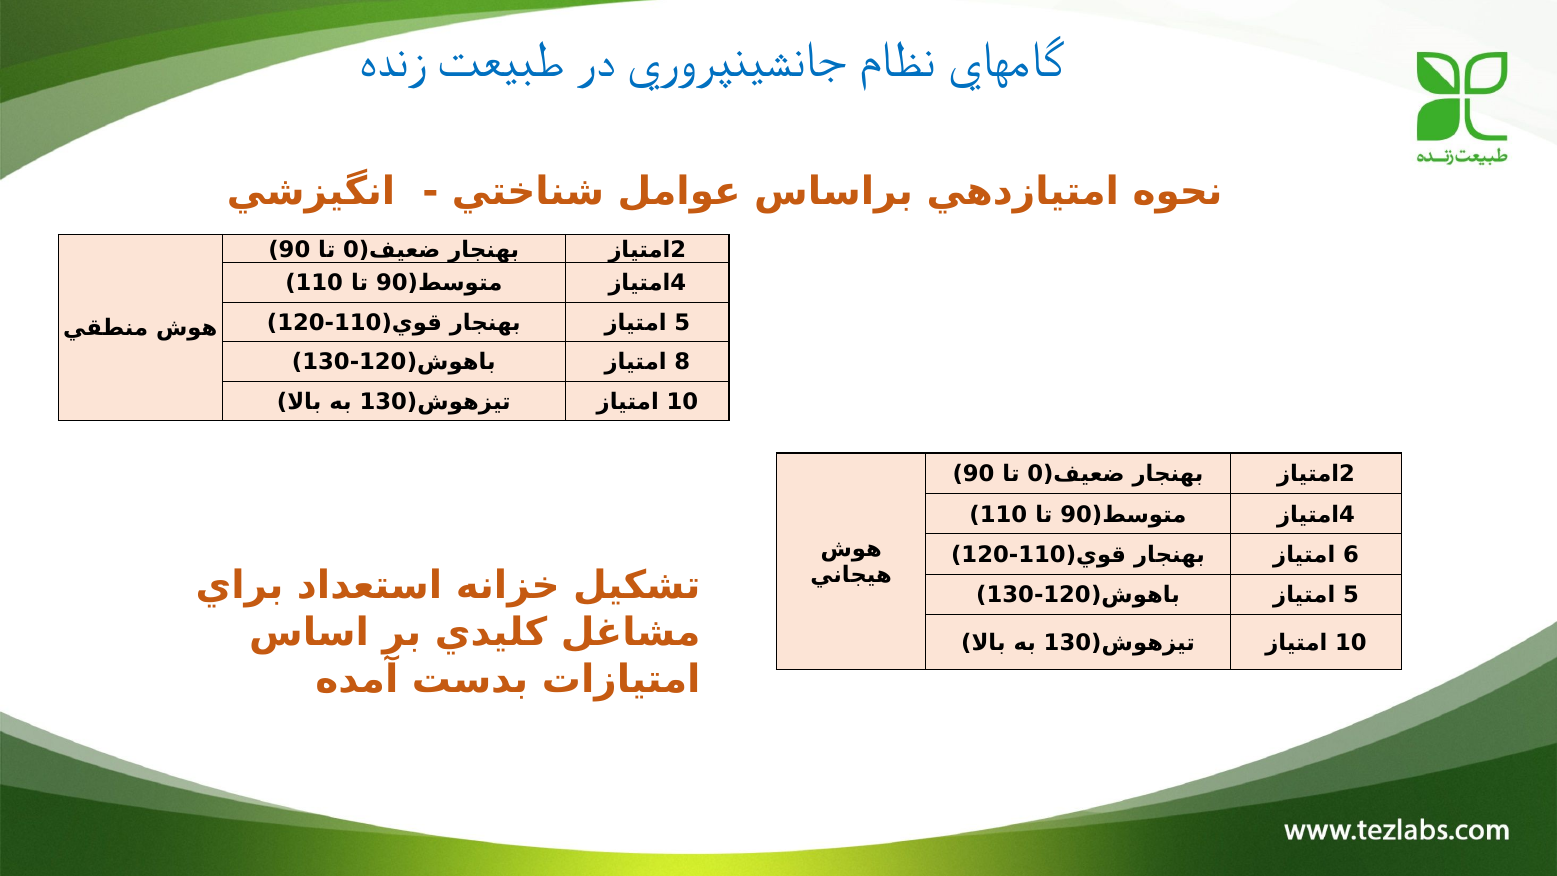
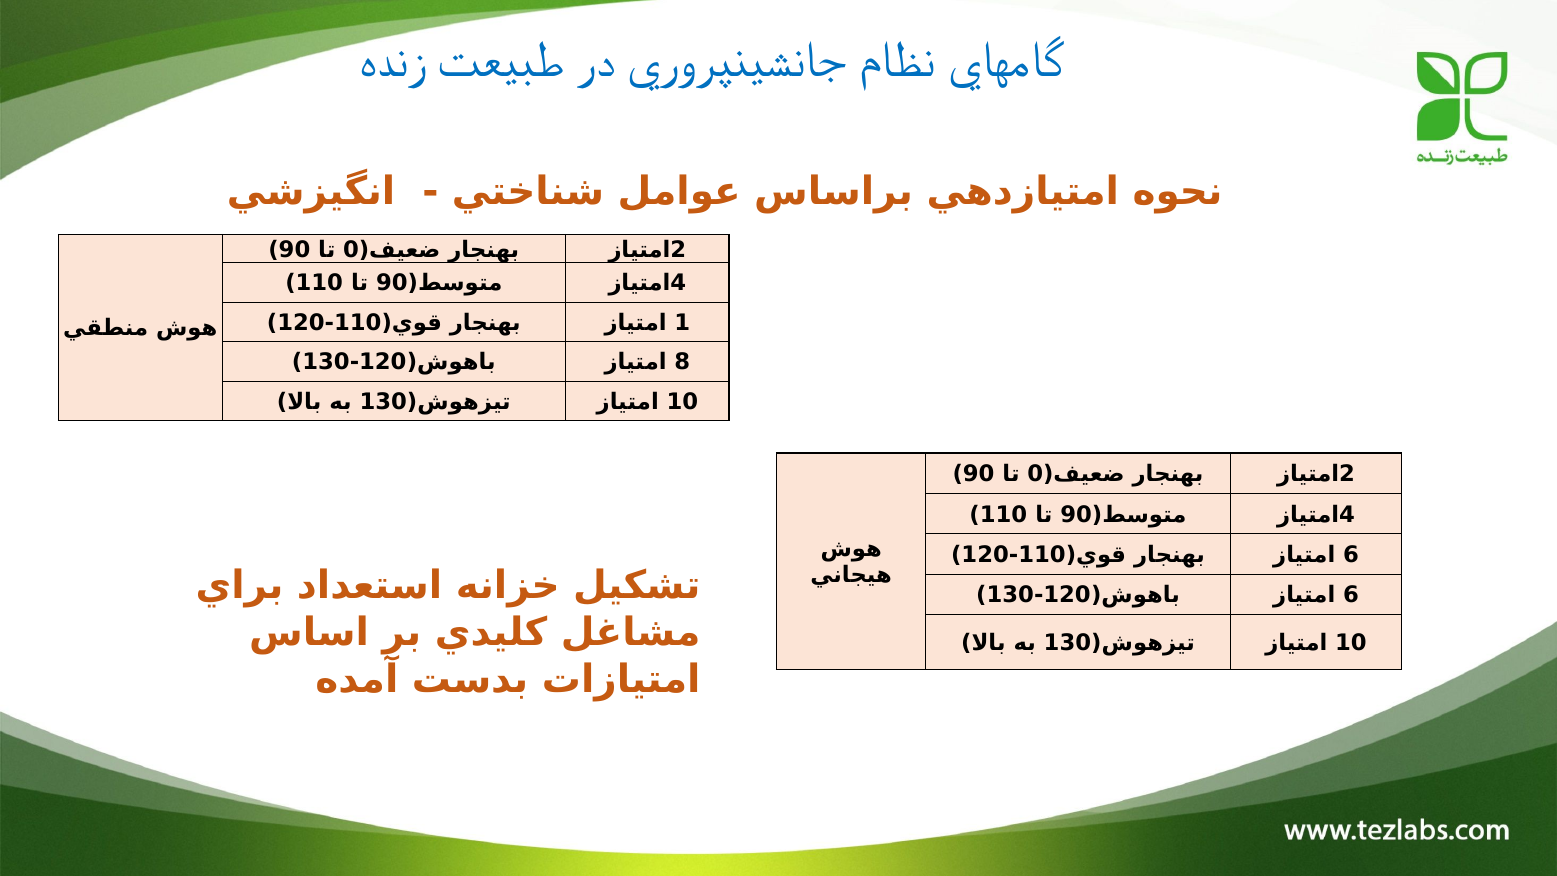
5: 5 -> 1 (682, 323)
5: 5 -> 6 (1351, 595)
